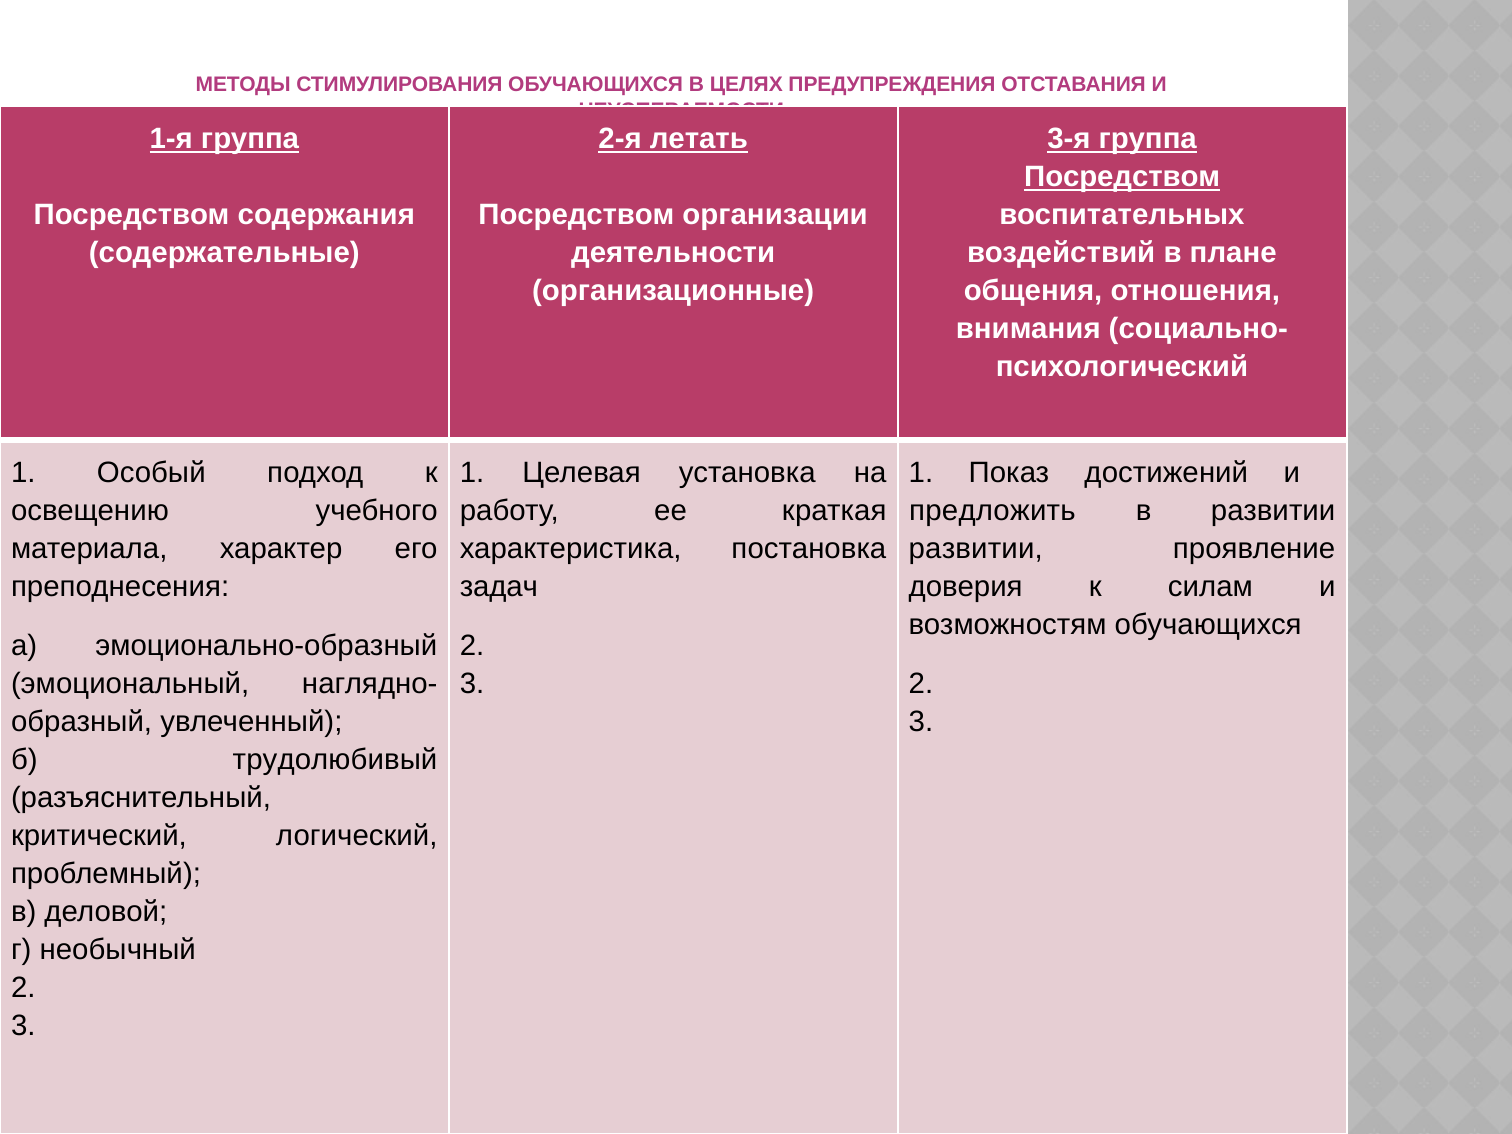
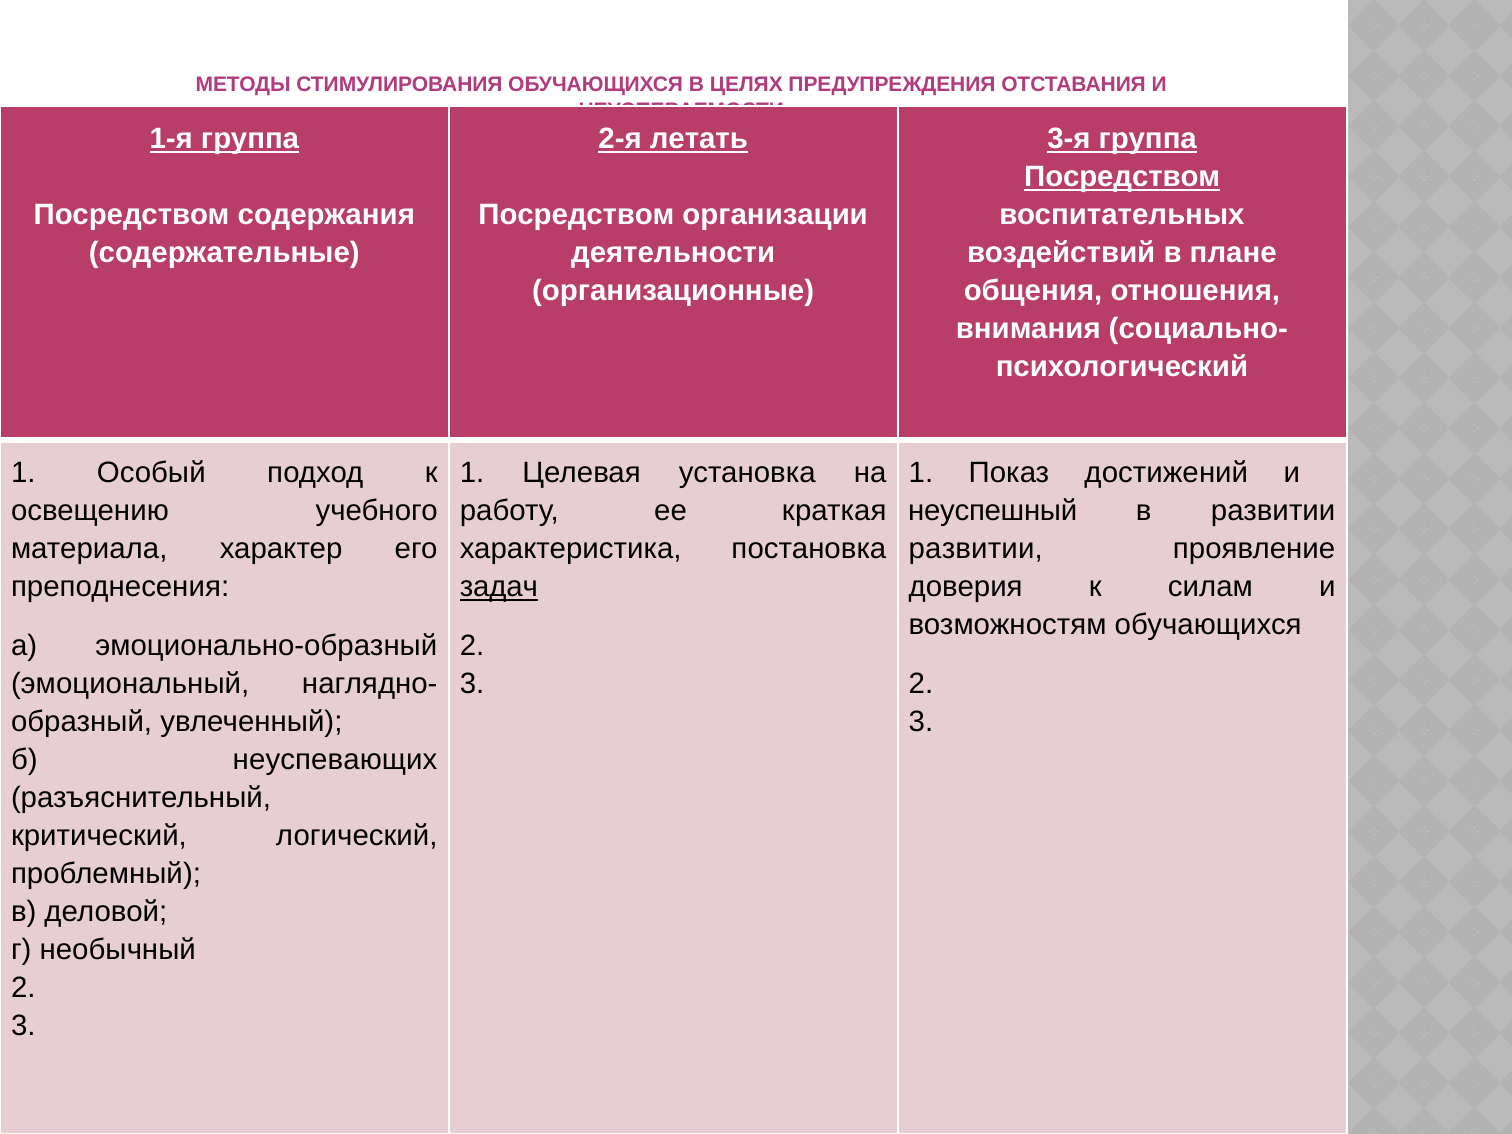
предложить: предложить -> неуспешный (993, 511)
задач underline: none -> present (499, 587)
трудолюбивый: трудолюбивый -> неуспевающих (335, 760)
